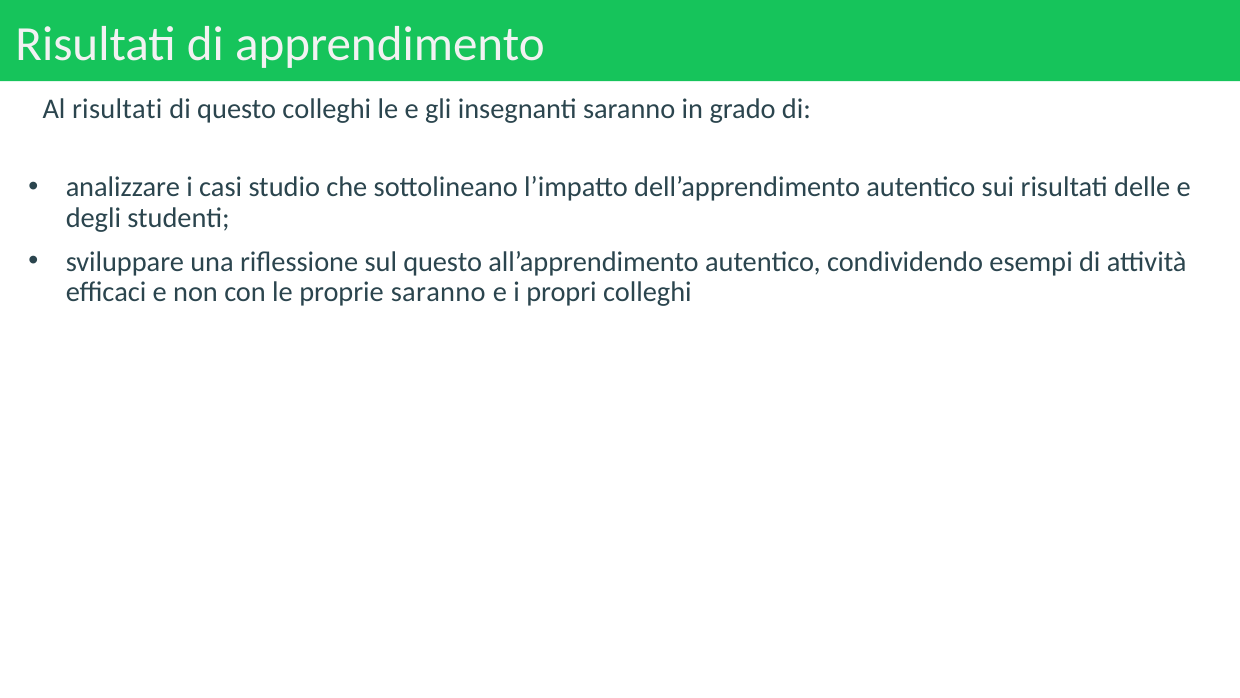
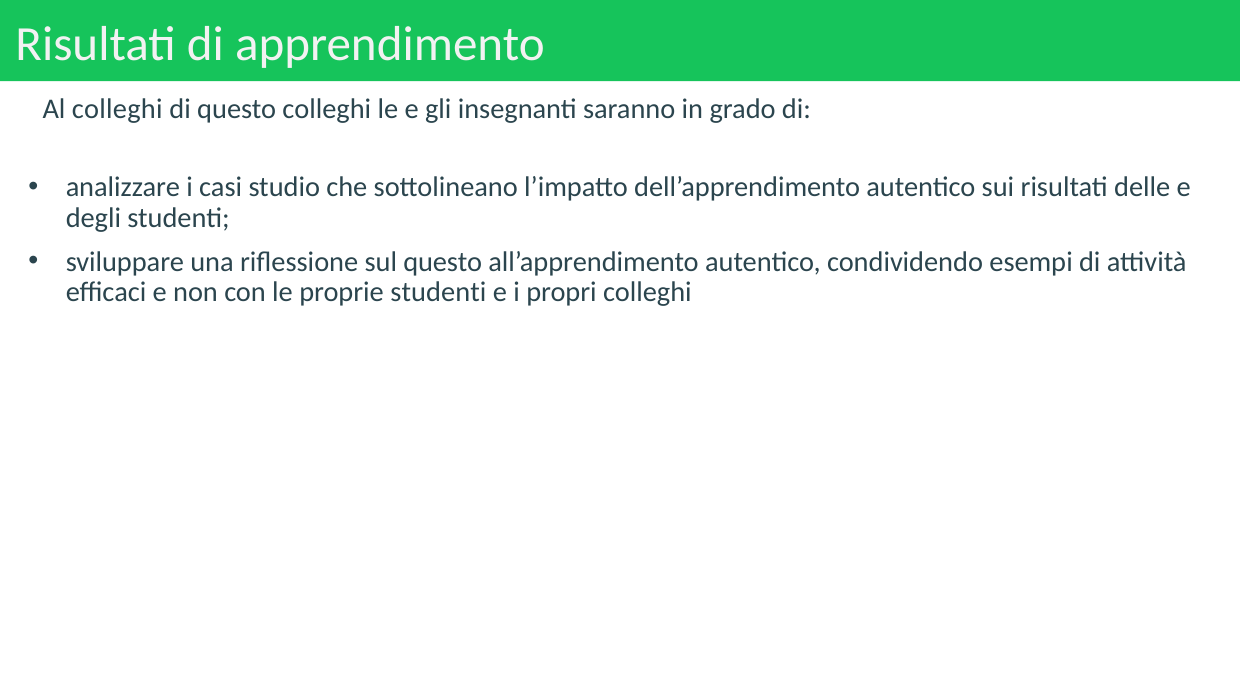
Al risultati: risultati -> colleghi (117, 109)
proprie saranno: saranno -> studenti (438, 292)
